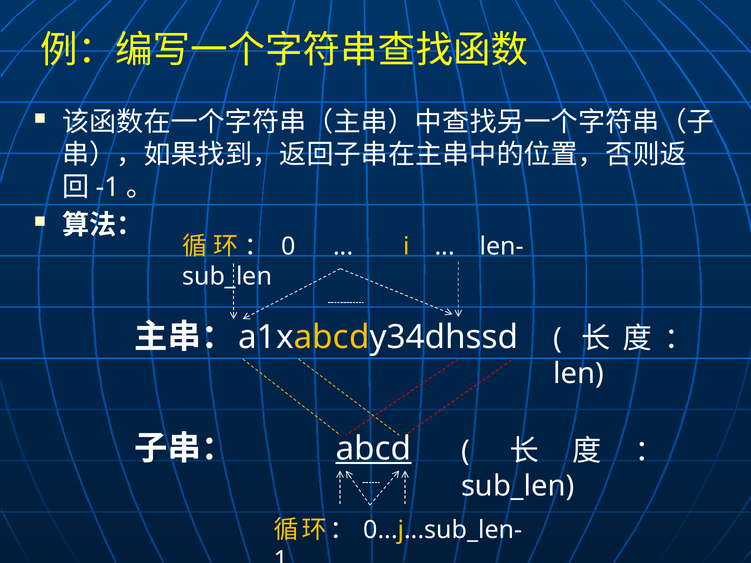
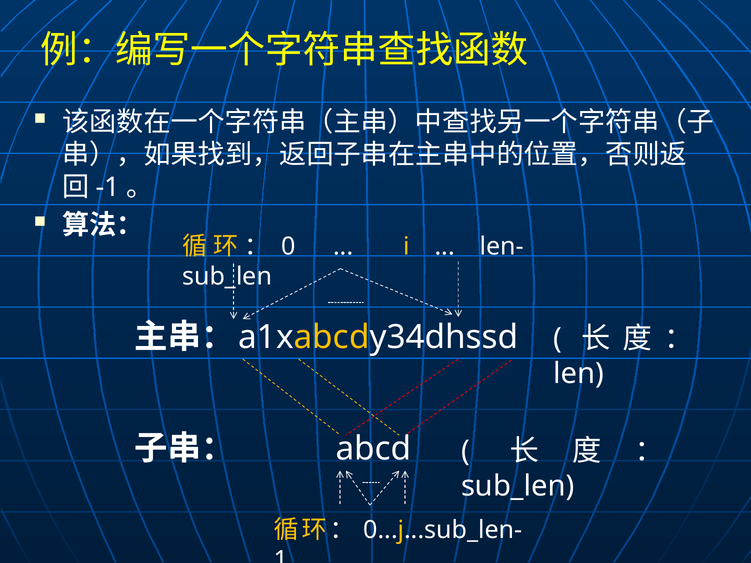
abcd underline: present -> none (373, 449)
